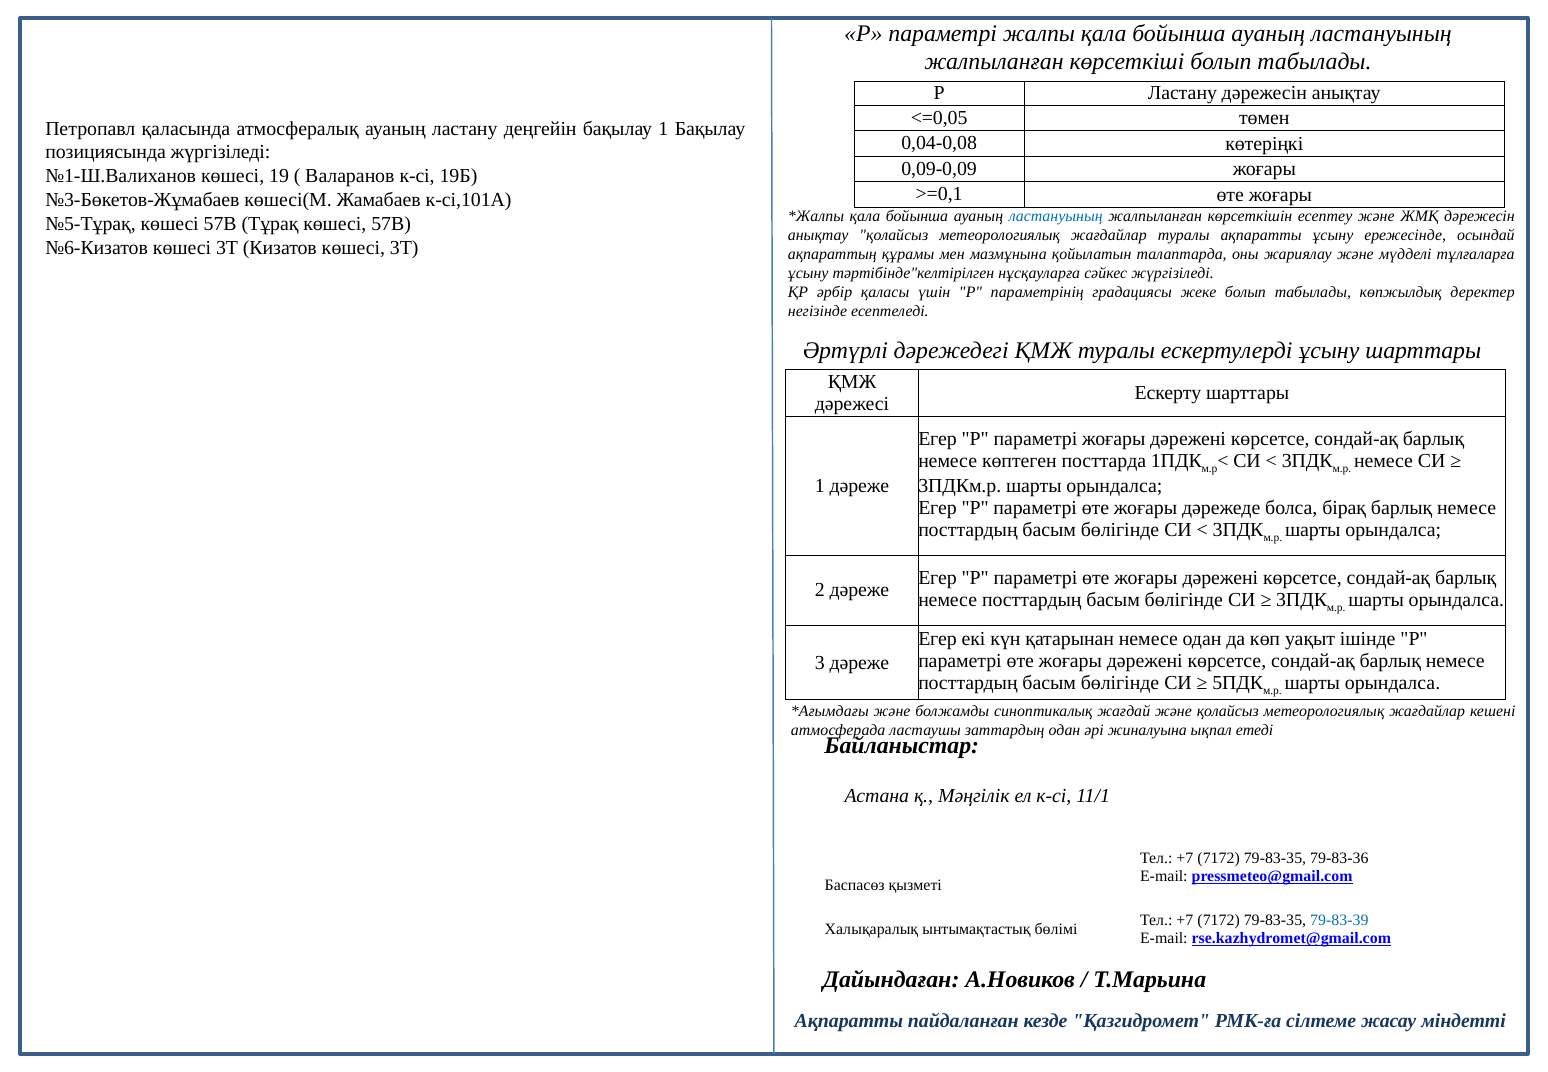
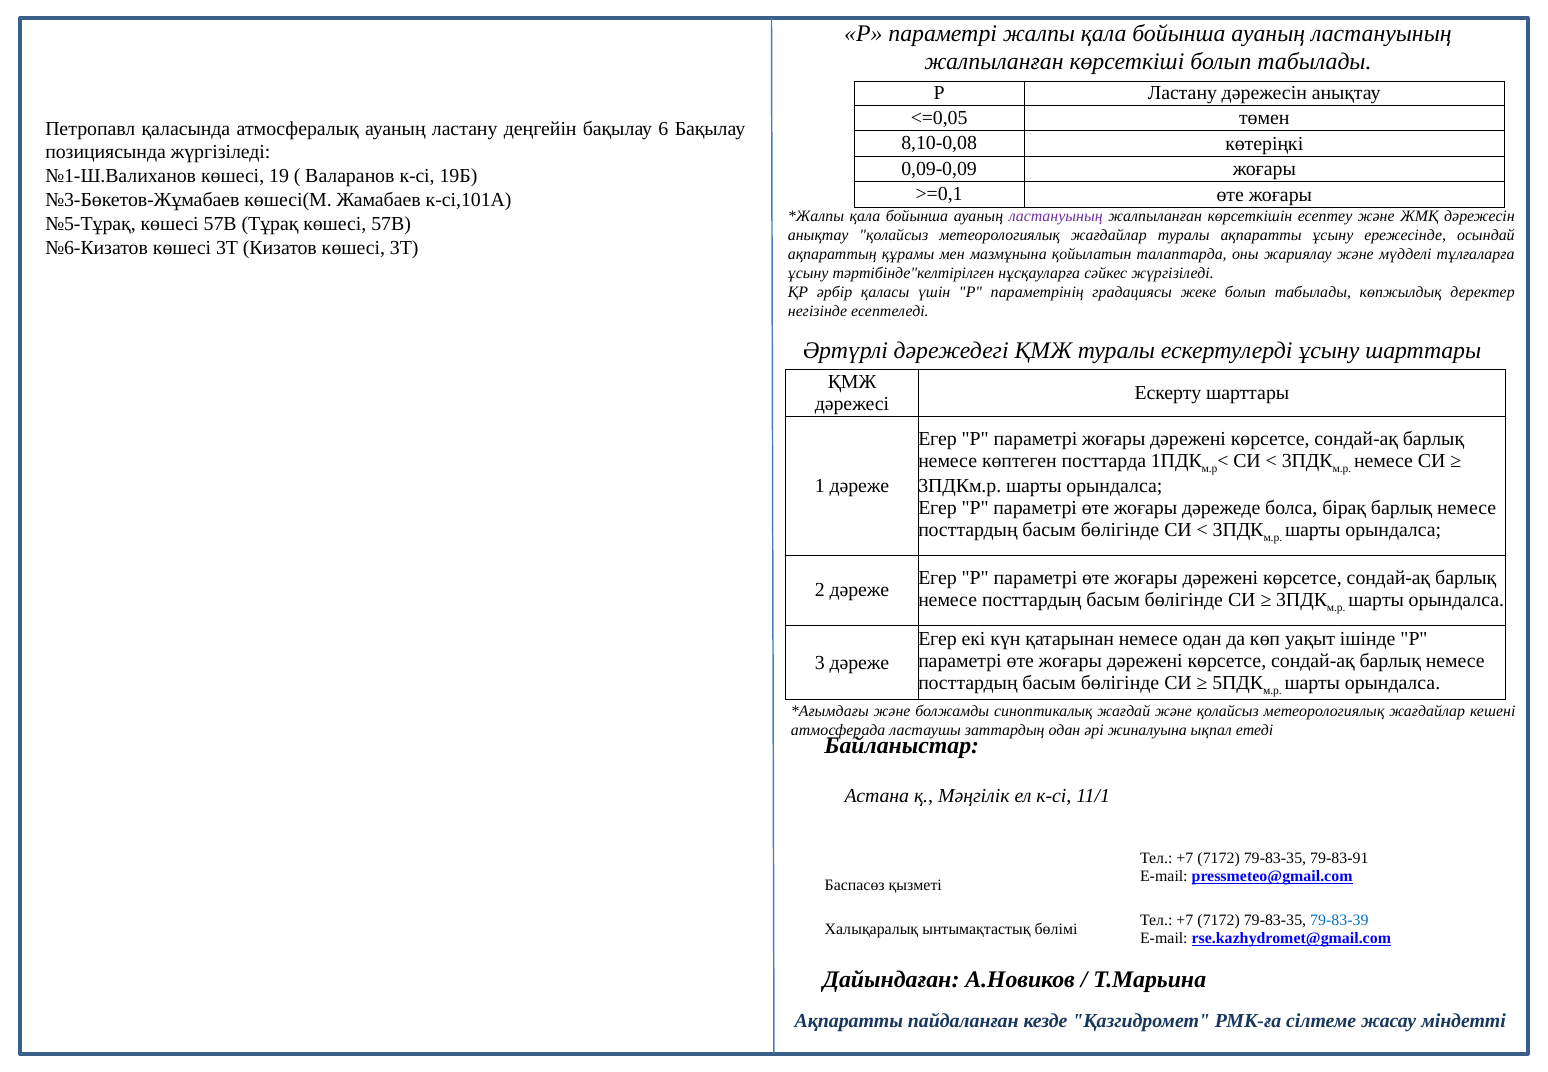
бақылау 1: 1 -> 6 (663, 129)
0,04-0,08: 0,04-0,08 -> 8,10-0,08 (939, 143)
ластануының colour: blue -> purple (1056, 216)
79-83-36: 79-83-36 -> 79-83-91 (1339, 858)
